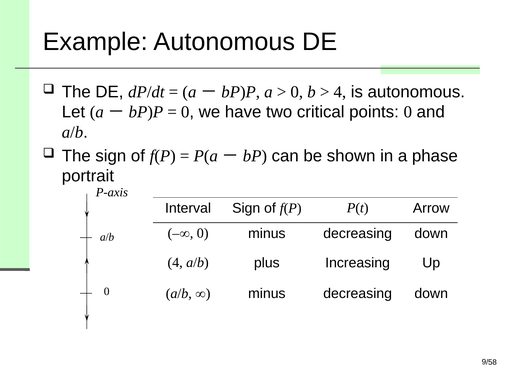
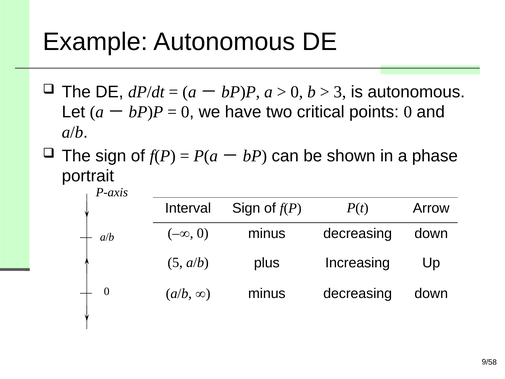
4: 4 -> 3 (340, 92)
4: 4 -> 5 (175, 263)
